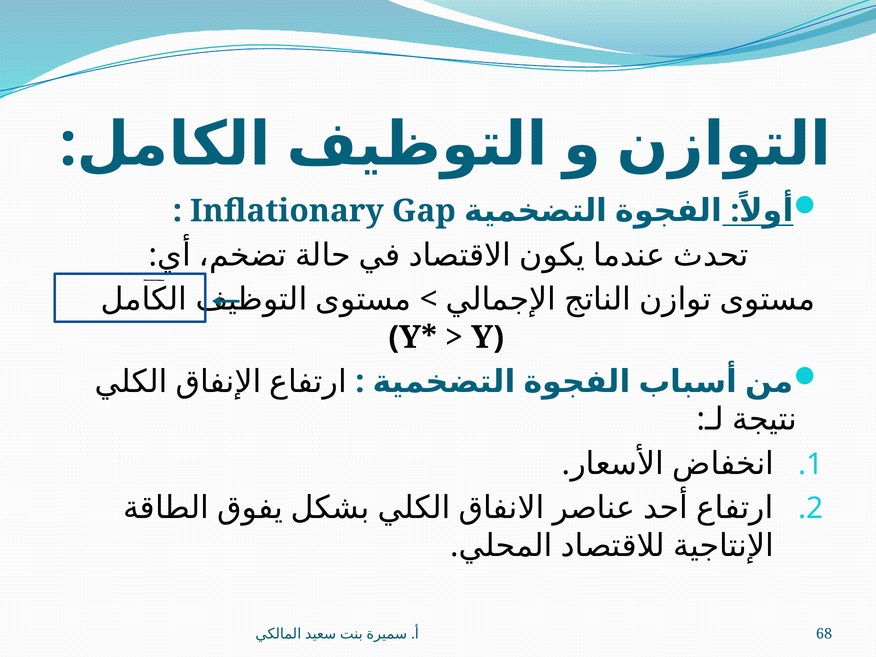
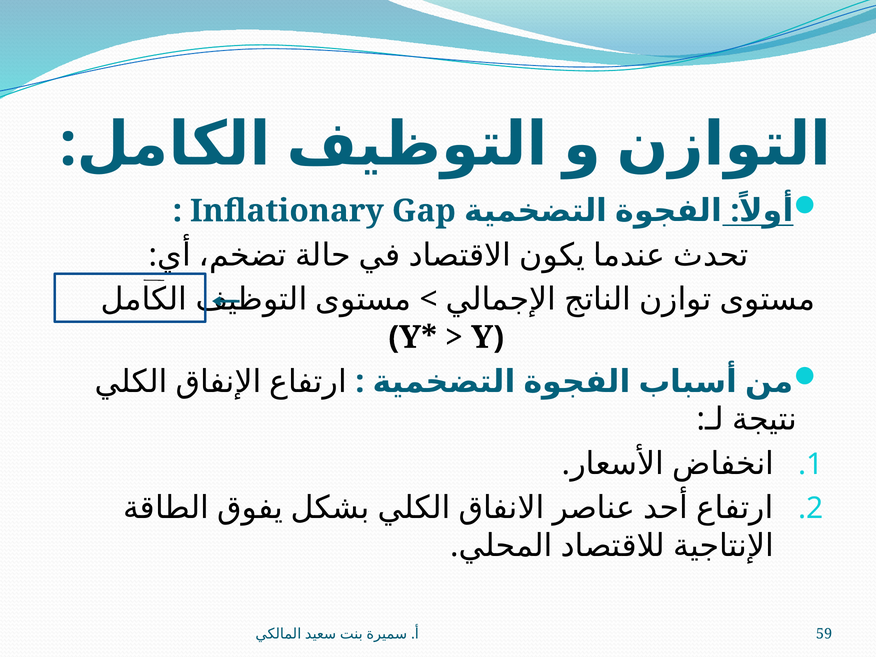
68: 68 -> 59 (824, 634)
